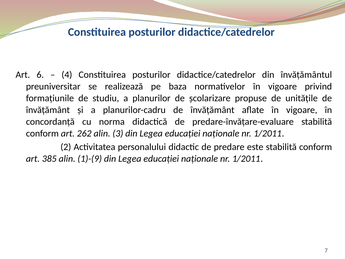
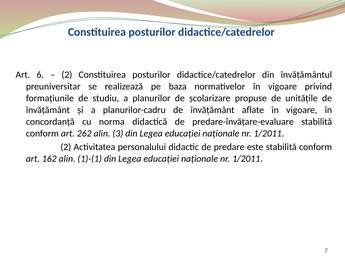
4: 4 -> 2 (67, 75)
385: 385 -> 162 (49, 159)
1)-(9: 1)-(9 -> 1)-(1 (90, 159)
